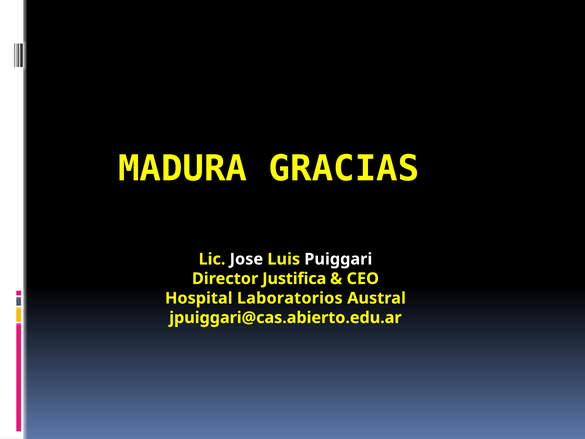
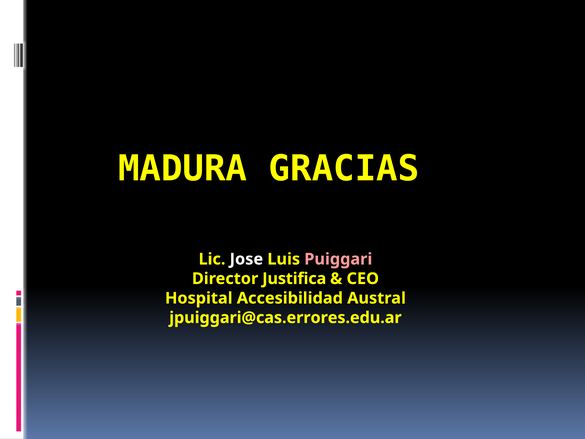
Puiggari colour: white -> pink (338, 259)
Laboratorios: Laboratorios -> Accesibilidad (290, 298)
jpuiggari@cas.abierto.edu.ar: jpuiggari@cas.abierto.edu.ar -> jpuiggari@cas.errores.edu.ar (285, 318)
